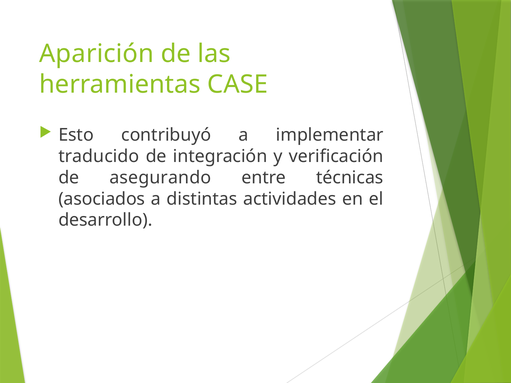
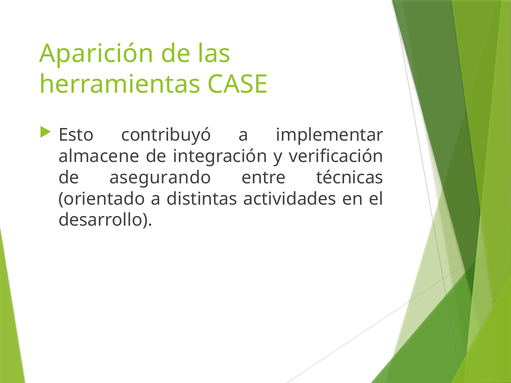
traducido: traducido -> almacene (99, 156)
asociados: asociados -> orientado (102, 199)
